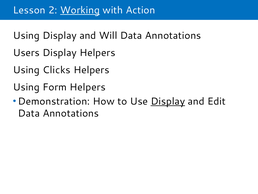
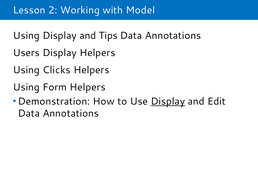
Working underline: present -> none (80, 10)
Action: Action -> Model (140, 10)
Will: Will -> Tips (108, 36)
